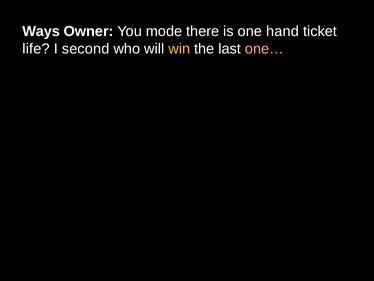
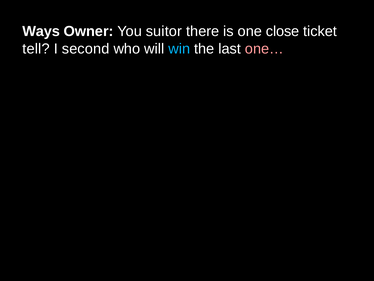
mode: mode -> suitor (164, 31)
hand: hand -> close (283, 31)
life: life -> tell (36, 49)
win colour: yellow -> light blue (179, 49)
